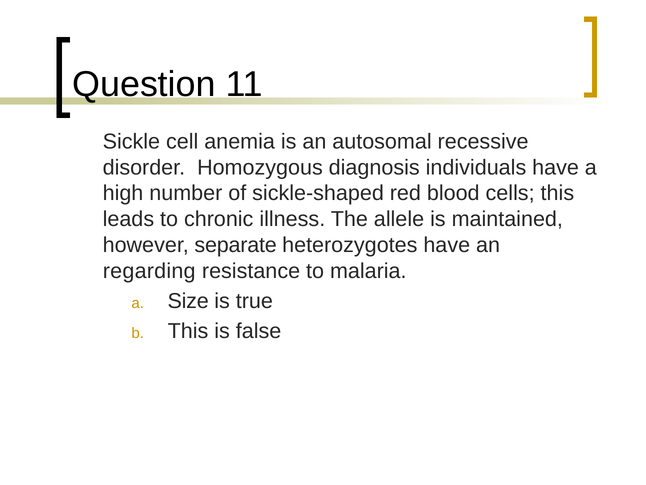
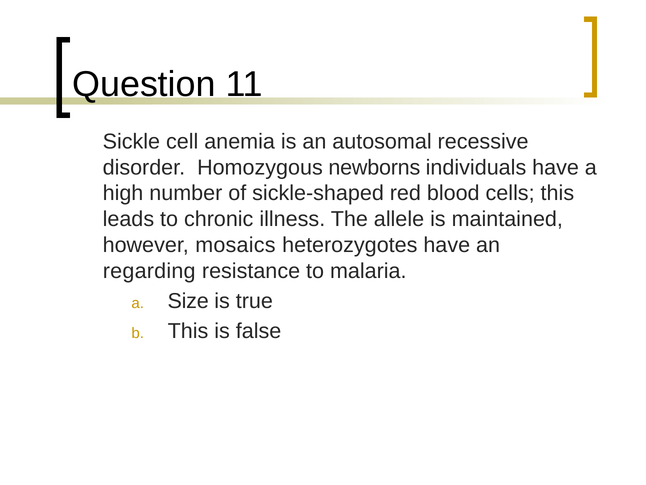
diagnosis: diagnosis -> newborns (374, 167)
separate: separate -> mosaics (235, 245)
